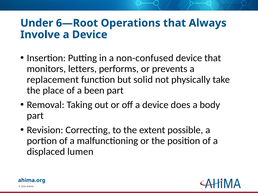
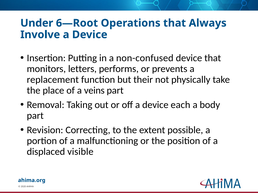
solid: solid -> their (143, 80)
been: been -> veins (94, 91)
does: does -> each (180, 105)
lumen: lumen -> visible (80, 152)
